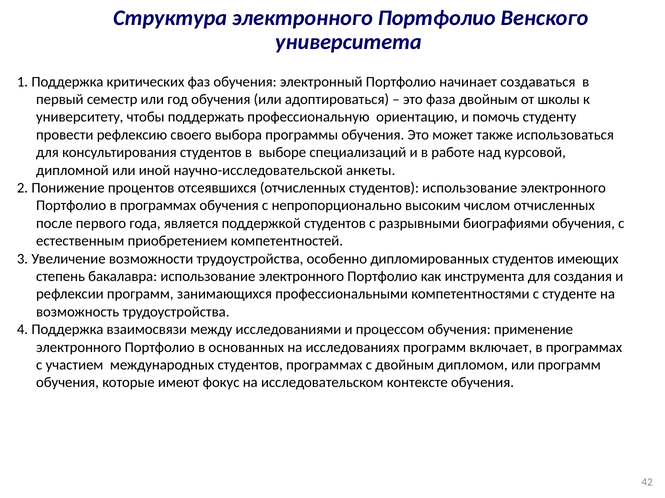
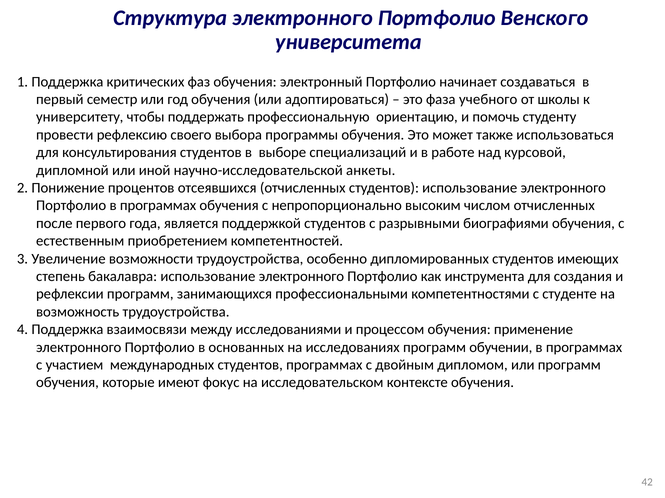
фаза двойным: двойным -> учебного (488, 100)
включает: включает -> обучении (501, 348)
